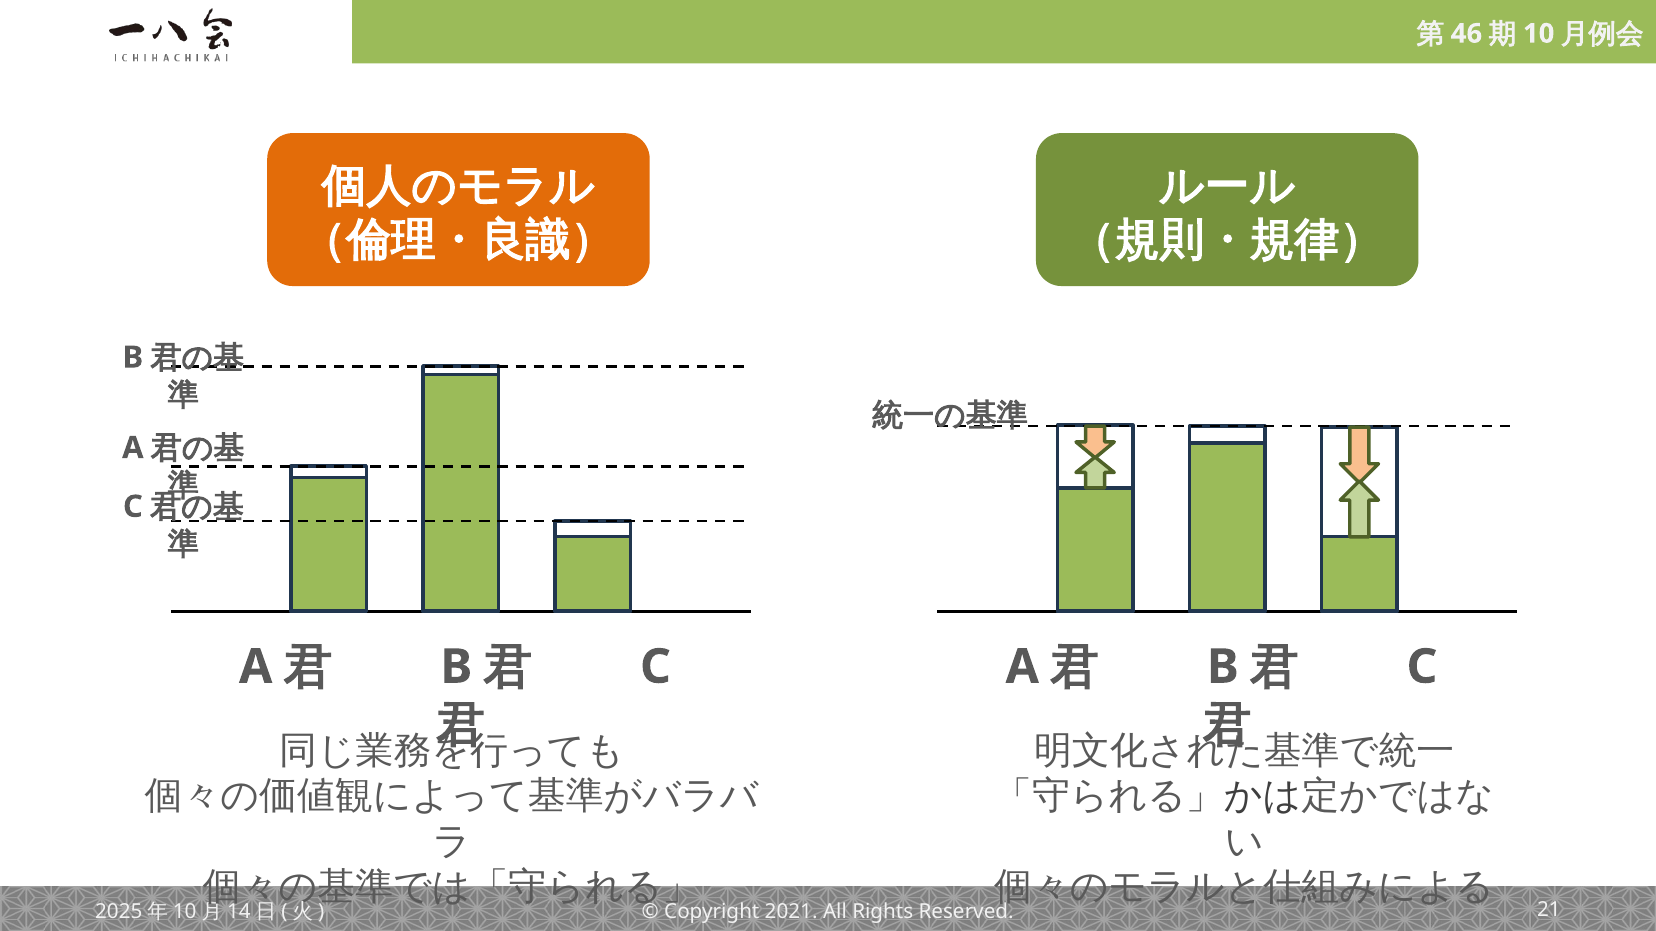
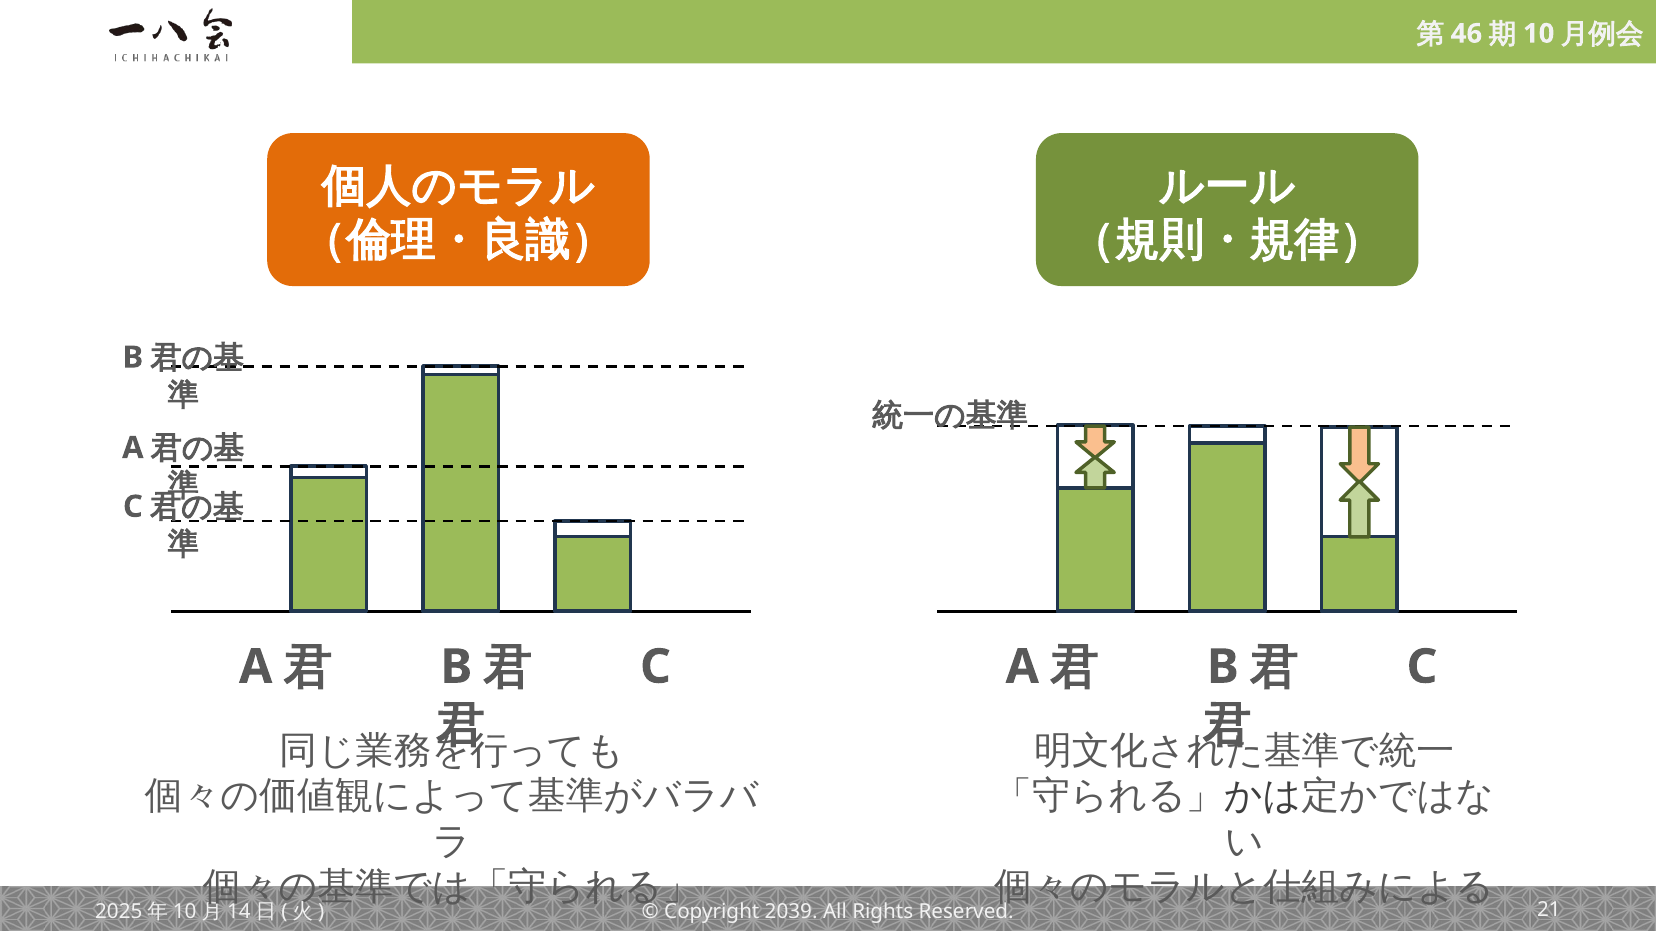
2021: 2021 -> 2039 (791, 912)
